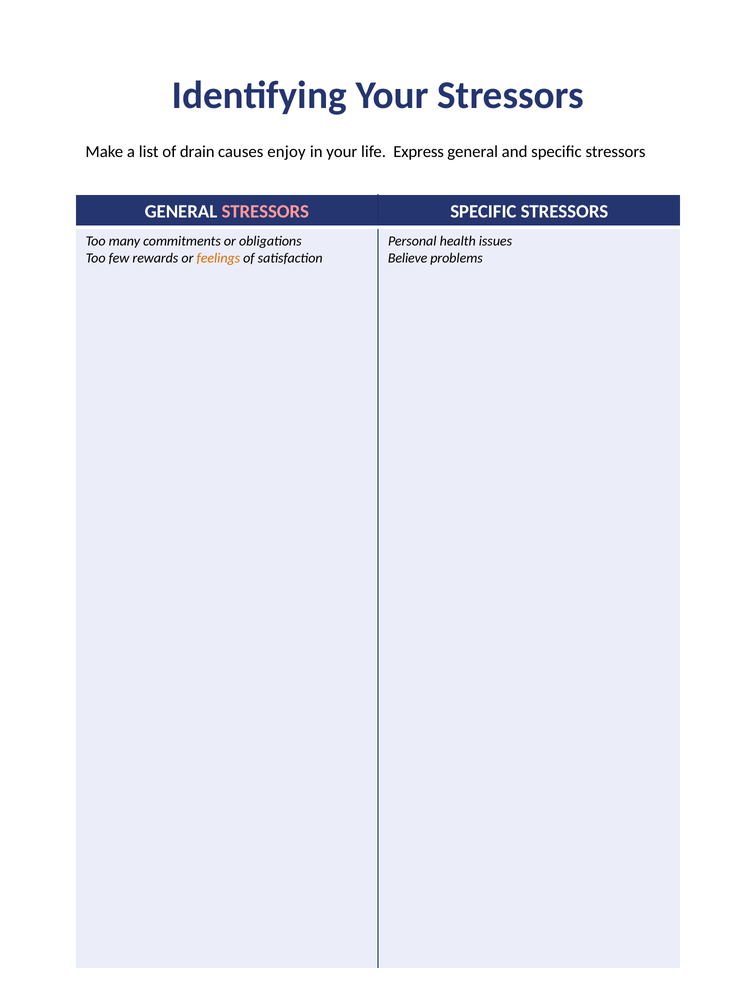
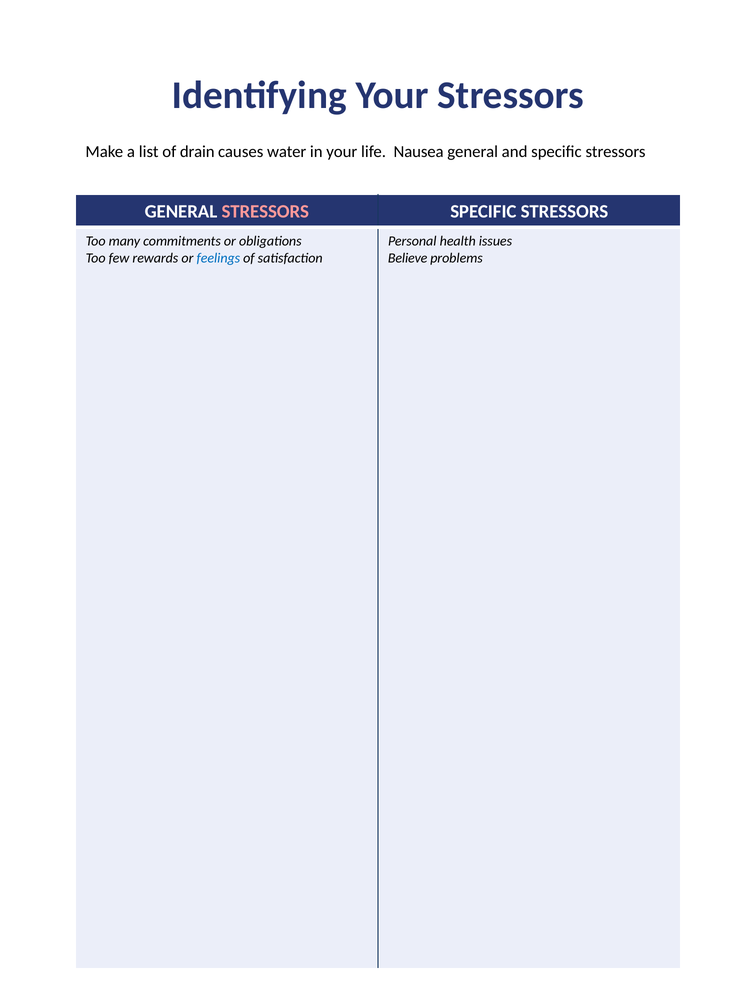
enjoy: enjoy -> water (287, 152)
Express: Express -> Nausea (419, 152)
feelings colour: orange -> blue (218, 258)
